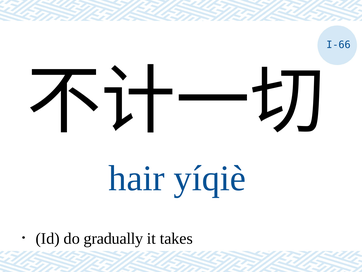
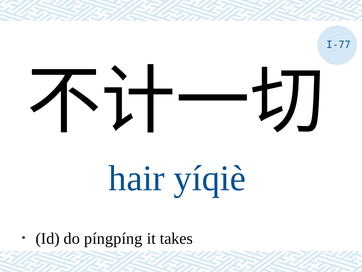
I-66: I-66 -> I-77 (338, 45)
gradually: gradually -> píngpíng (113, 238)
